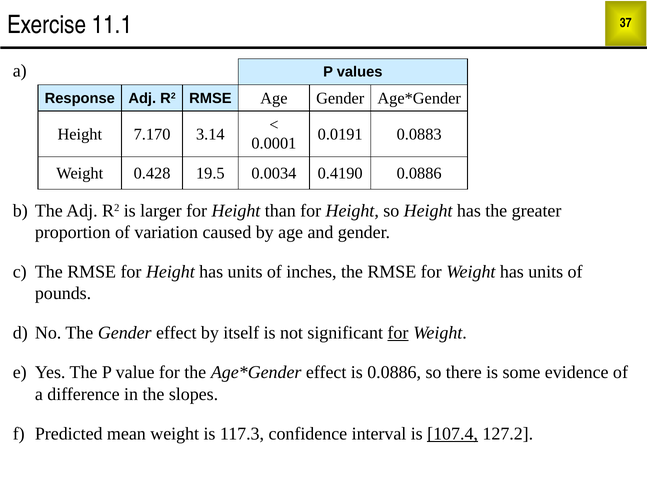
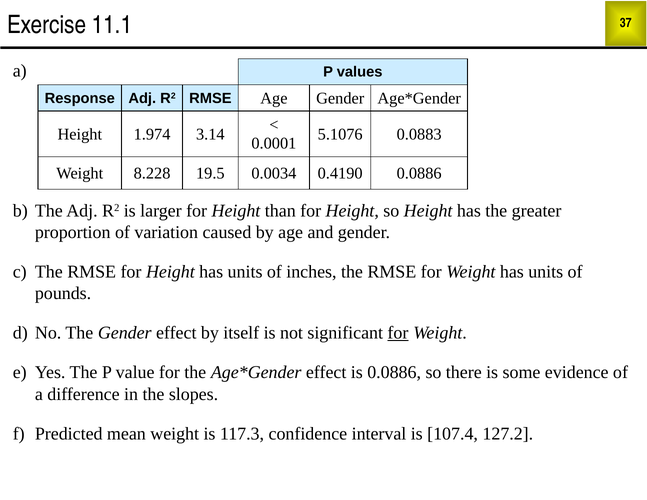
7.170: 7.170 -> 1.974 (152, 134)
0.0191: 0.0191 -> 5.1076 (340, 134)
0.428: 0.428 -> 8.228 (152, 173)
107.4 underline: present -> none (453, 434)
